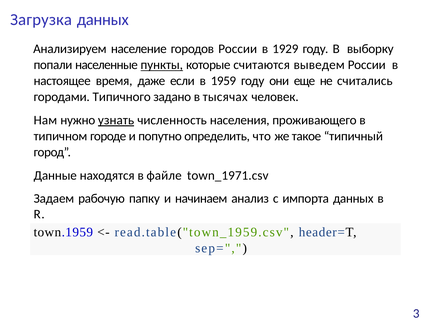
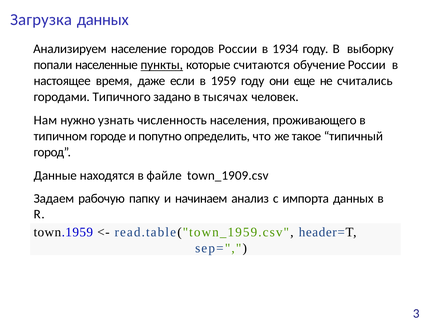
1929: 1929 -> 1934 (285, 49)
выведем: выведем -> обучение (319, 65)
узнать underline: present -> none (116, 120)
town_1971.csv: town_1971.csv -> town_1909.csv (228, 175)
